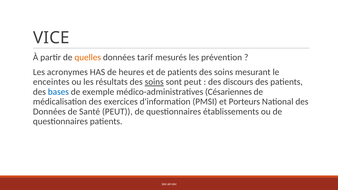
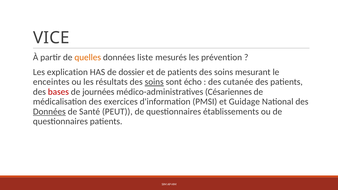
tarif: tarif -> liste (145, 57)
acronymes: acronymes -> explication (67, 72)
heures: heures -> dossier (132, 72)
sont peut: peut -> écho (193, 82)
discours: discours -> cutanée (238, 82)
bases colour: blue -> red (58, 92)
exemple: exemple -> journées (98, 92)
Porteurs: Porteurs -> Guidage (244, 102)
Données underline: none -> present (49, 112)
